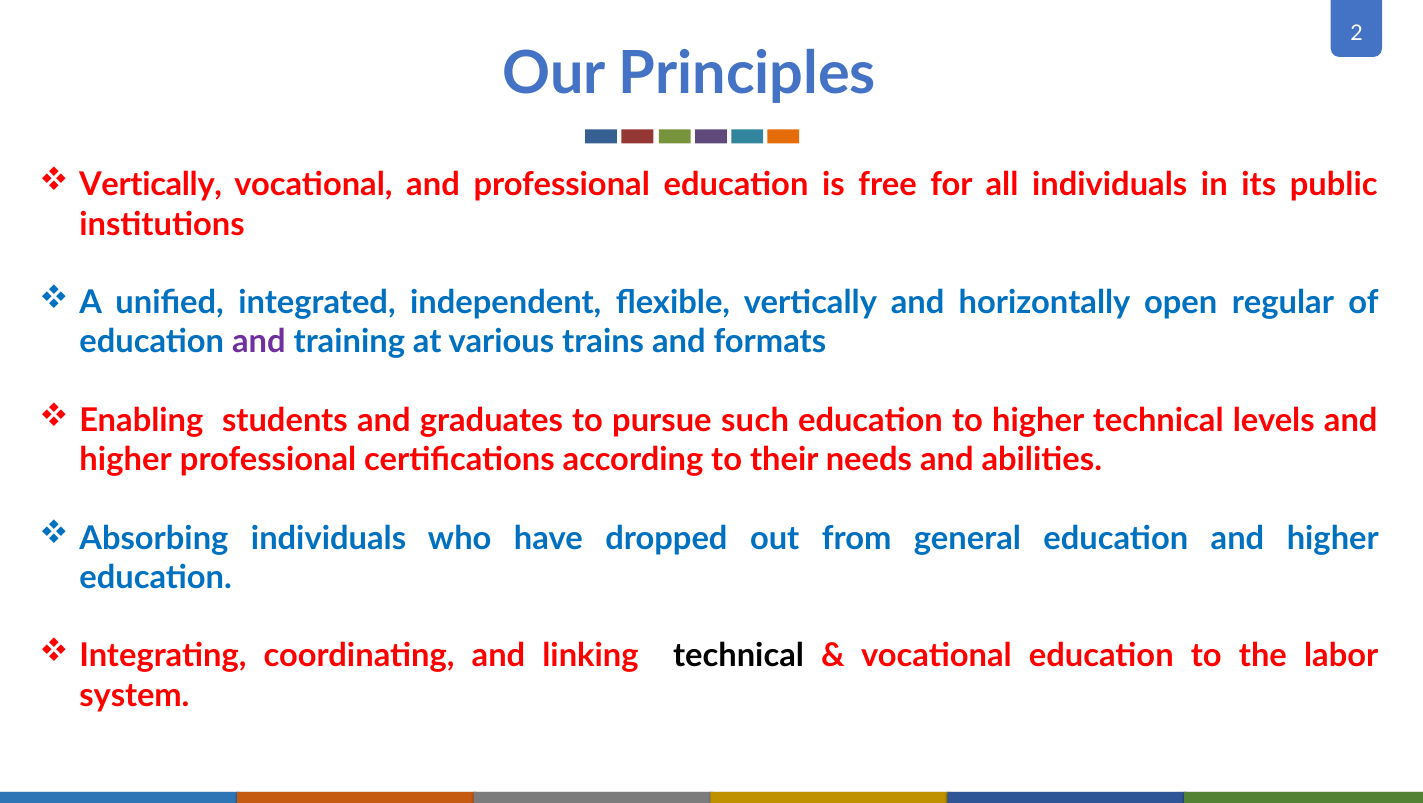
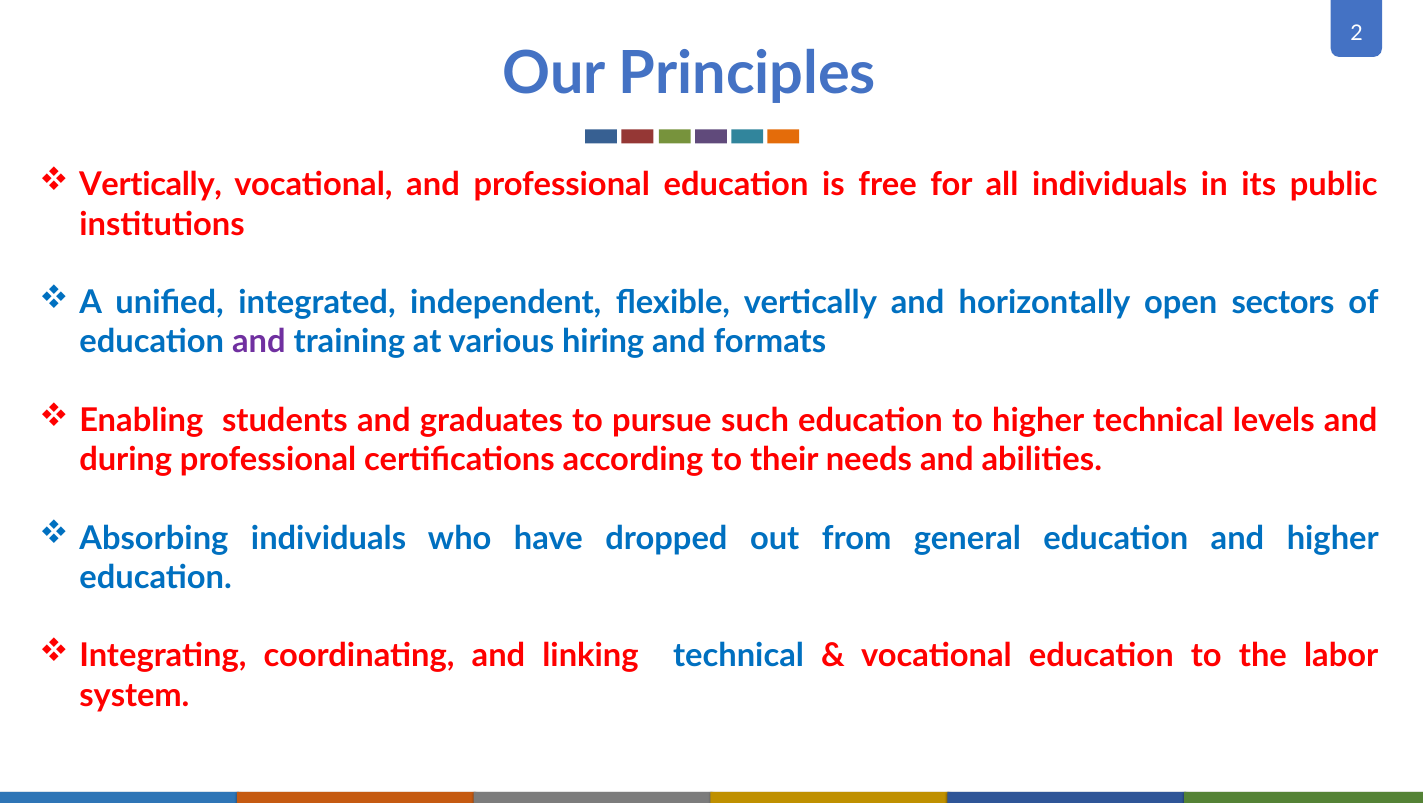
regular: regular -> sectors (1283, 303)
trains: trains -> hiring (603, 342)
higher: higher -> during (126, 460)
technical colour: black -> blue (738, 656)
